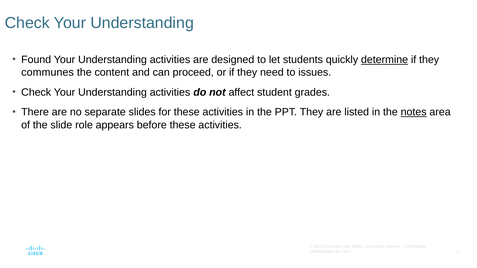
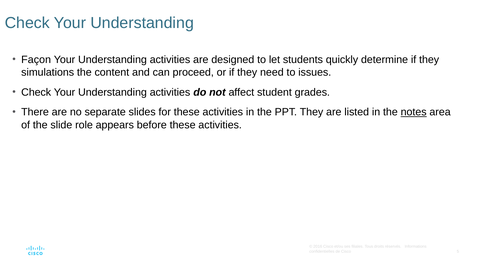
Found: Found -> Façon (36, 60)
determine underline: present -> none (385, 60)
communes: communes -> simulations (48, 73)
